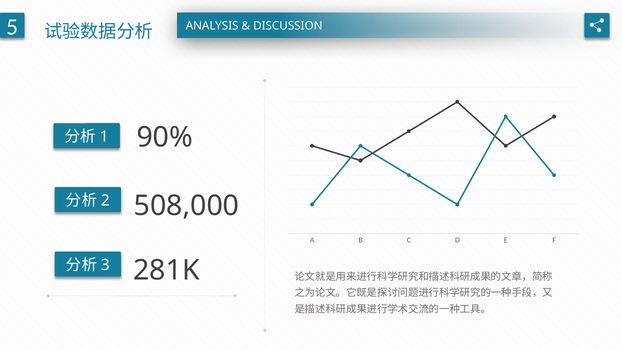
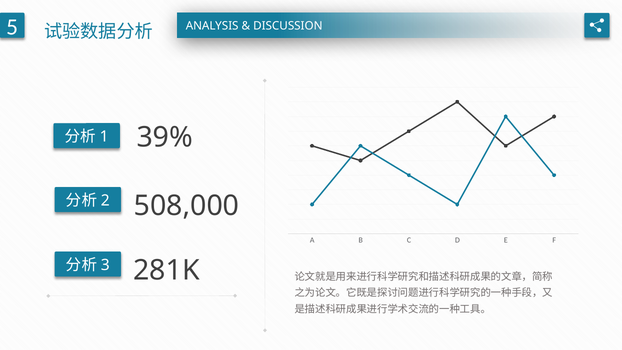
90%: 90% -> 39% (165, 137)
